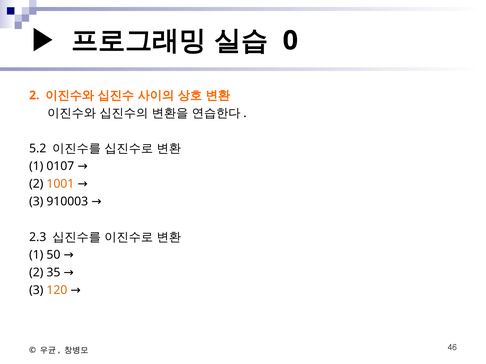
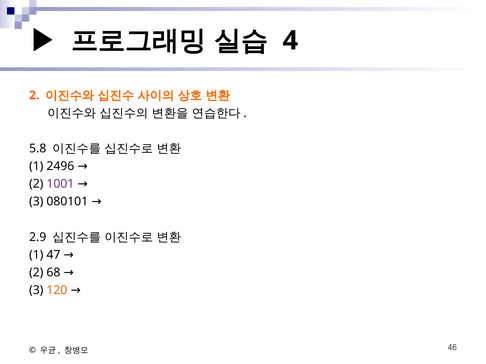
0: 0 -> 4 (290, 41)
5.2: 5.2 -> 5.8 (38, 149)
0107: 0107 -> 2496 (60, 166)
1001 colour: orange -> purple (60, 184)
910003: 910003 -> 080101 (67, 202)
2.3: 2.3 -> 2.9 (38, 237)
50: 50 -> 47 (53, 255)
35: 35 -> 68 (53, 273)
